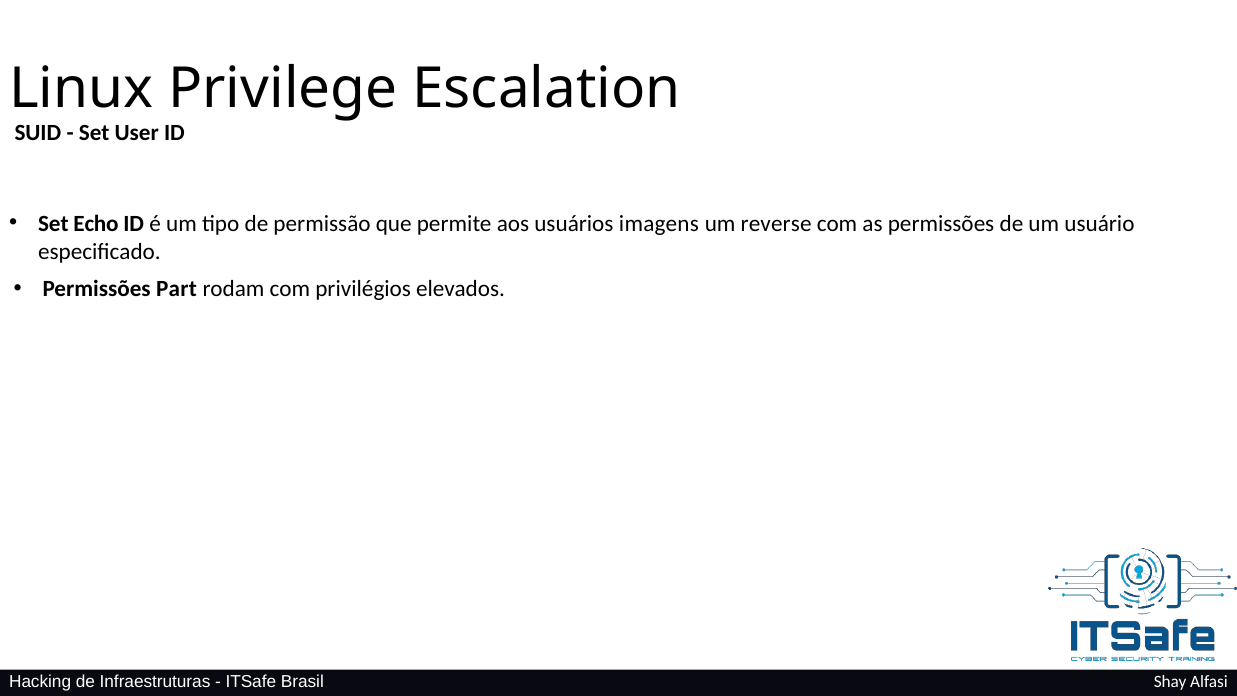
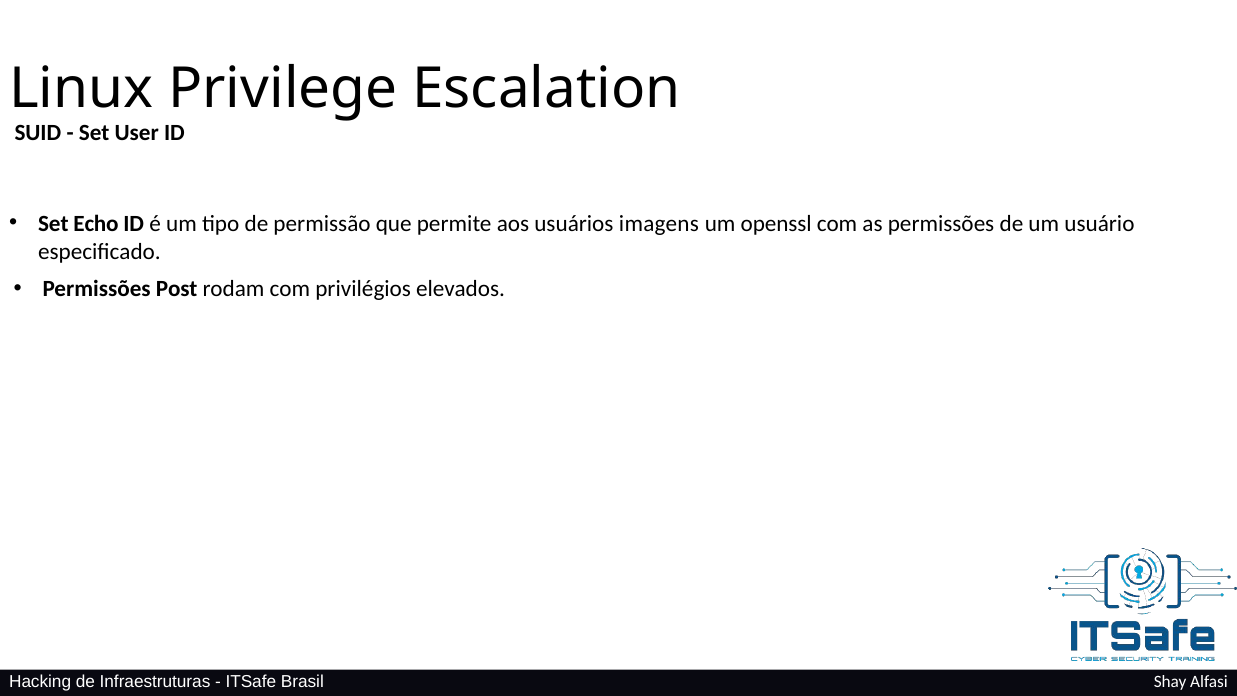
reverse: reverse -> openssl (776, 223)
Part: Part -> Post (177, 289)
